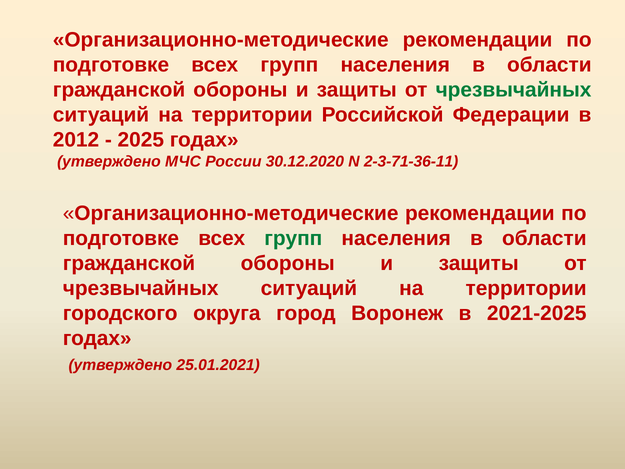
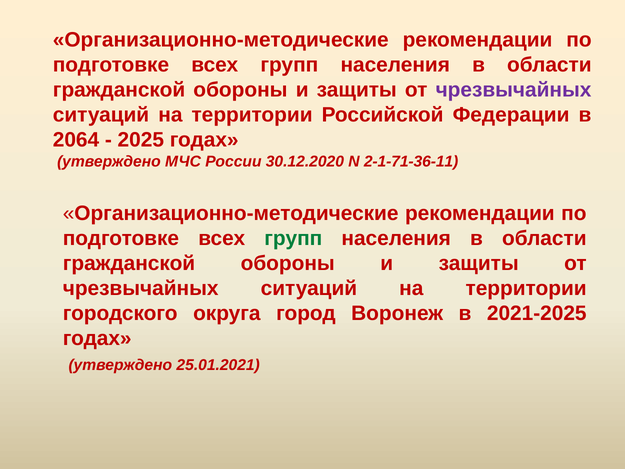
чрезвычайных colour: green -> purple (514, 90)
2012: 2012 -> 2064 (76, 140)
2-3-71-36-11: 2-3-71-36-11 -> 2-1-71-36-11 (411, 161)
